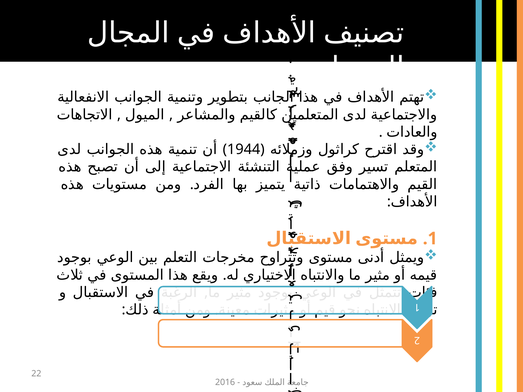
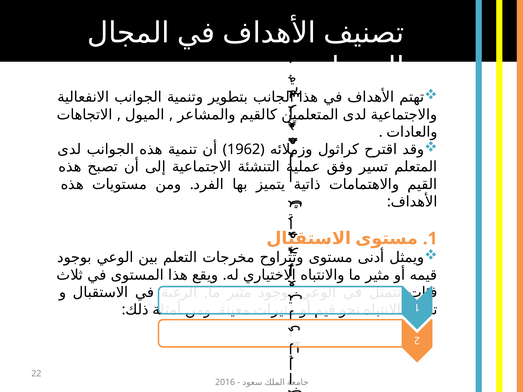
1944: 1944 -> 1962 (244, 150)
